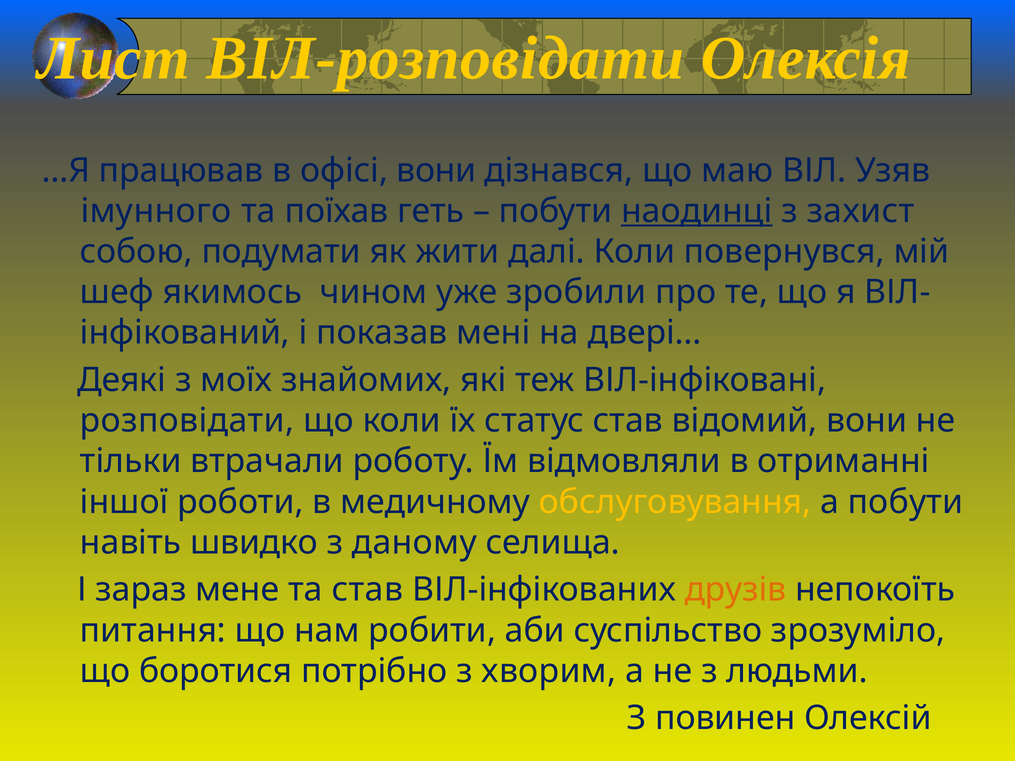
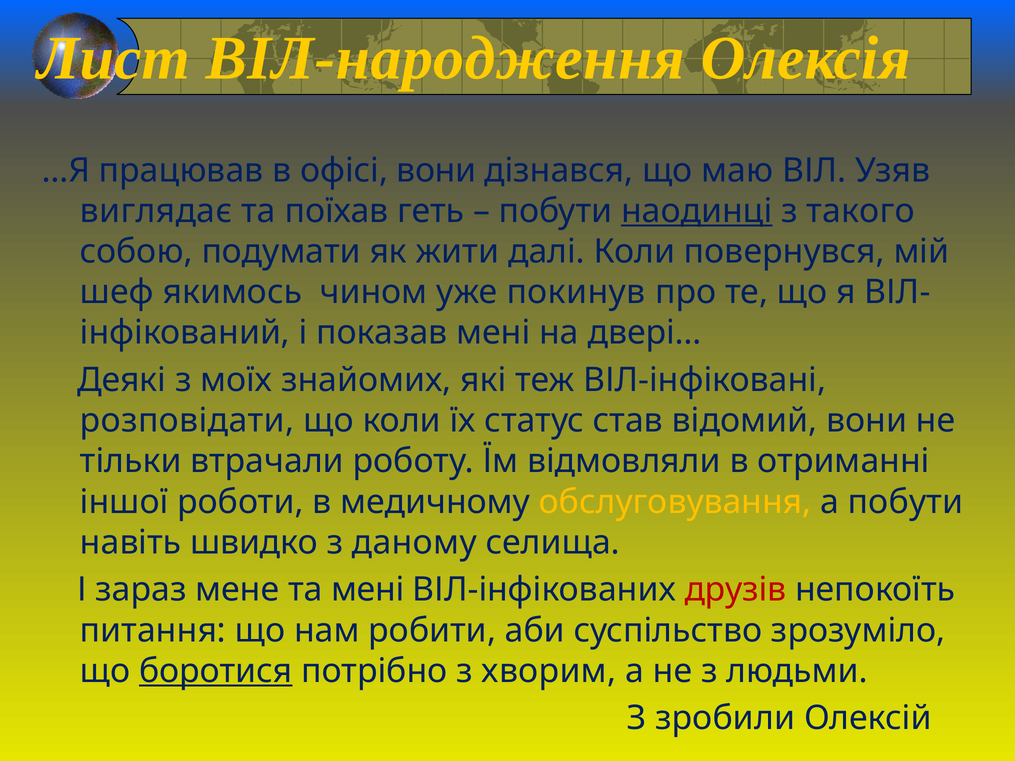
ВІЛ-розповідати: ВІЛ-розповідати -> ВІЛ-народження (445, 58)
імунного: імунного -> виглядає (156, 211)
захист: захист -> такого (861, 211)
зробили: зробили -> покинув (576, 292)
та став: став -> мені (368, 590)
друзів colour: orange -> red (736, 590)
боротися underline: none -> present (216, 671)
повинен: повинен -> зробили (725, 719)
